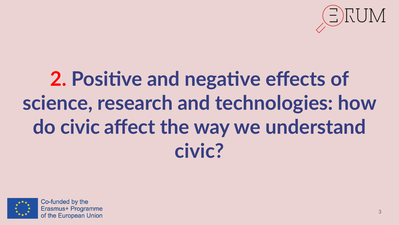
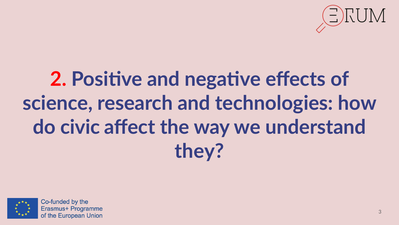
civic: civic -> they (199, 151)
